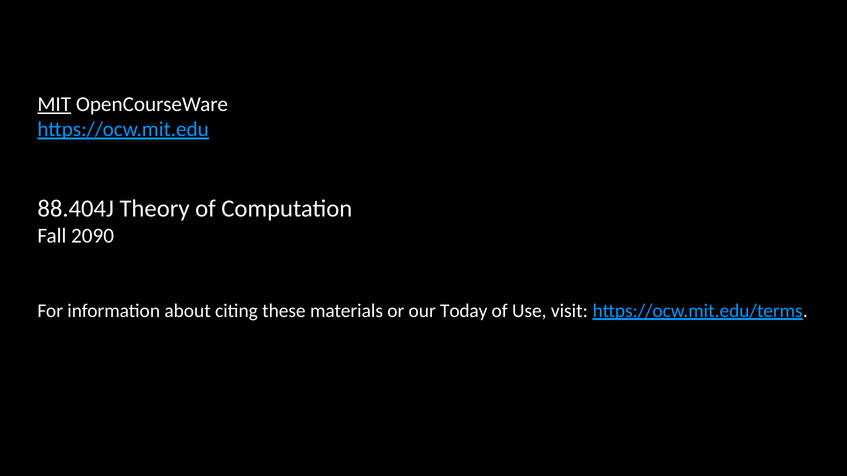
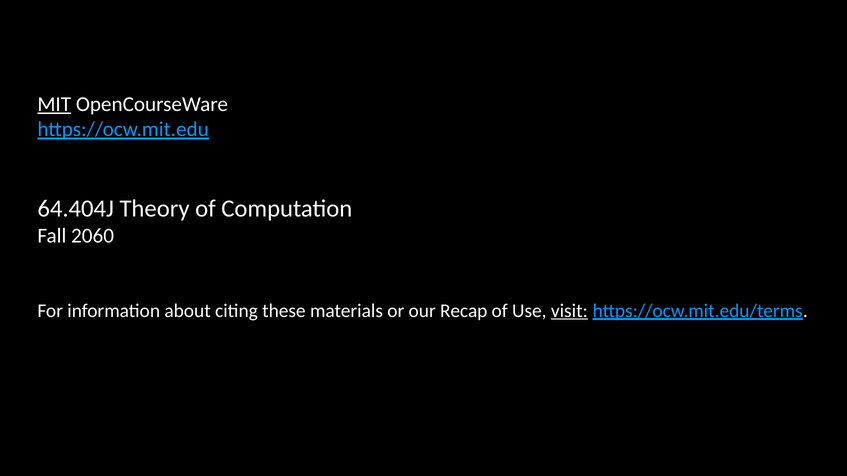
88.404J: 88.404J -> 64.404J (76, 209)
2090: 2090 -> 2060 (93, 236)
Today: Today -> Recap (464, 311)
visit underline: none -> present (569, 311)
